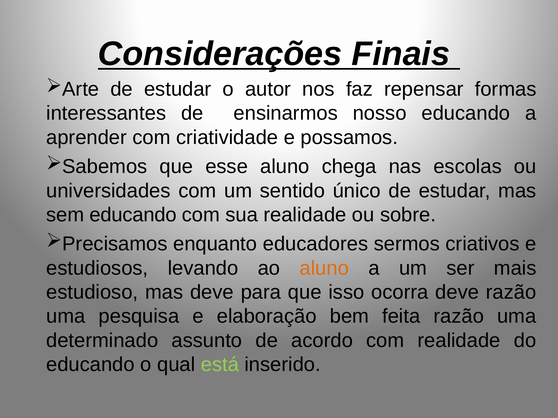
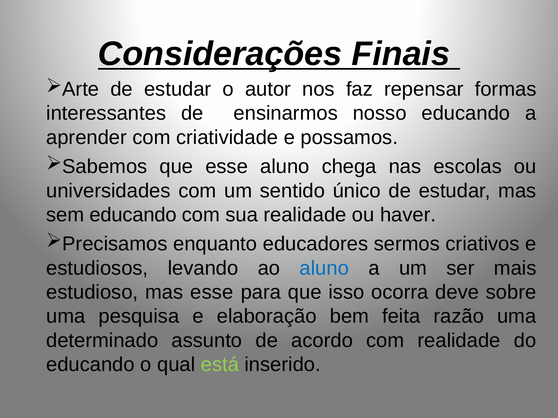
sobre: sobre -> haver (408, 215)
aluno colour: orange -> blue (324, 268)
mas deve: deve -> esse (212, 293)
deve razão: razão -> sobre (511, 293)
